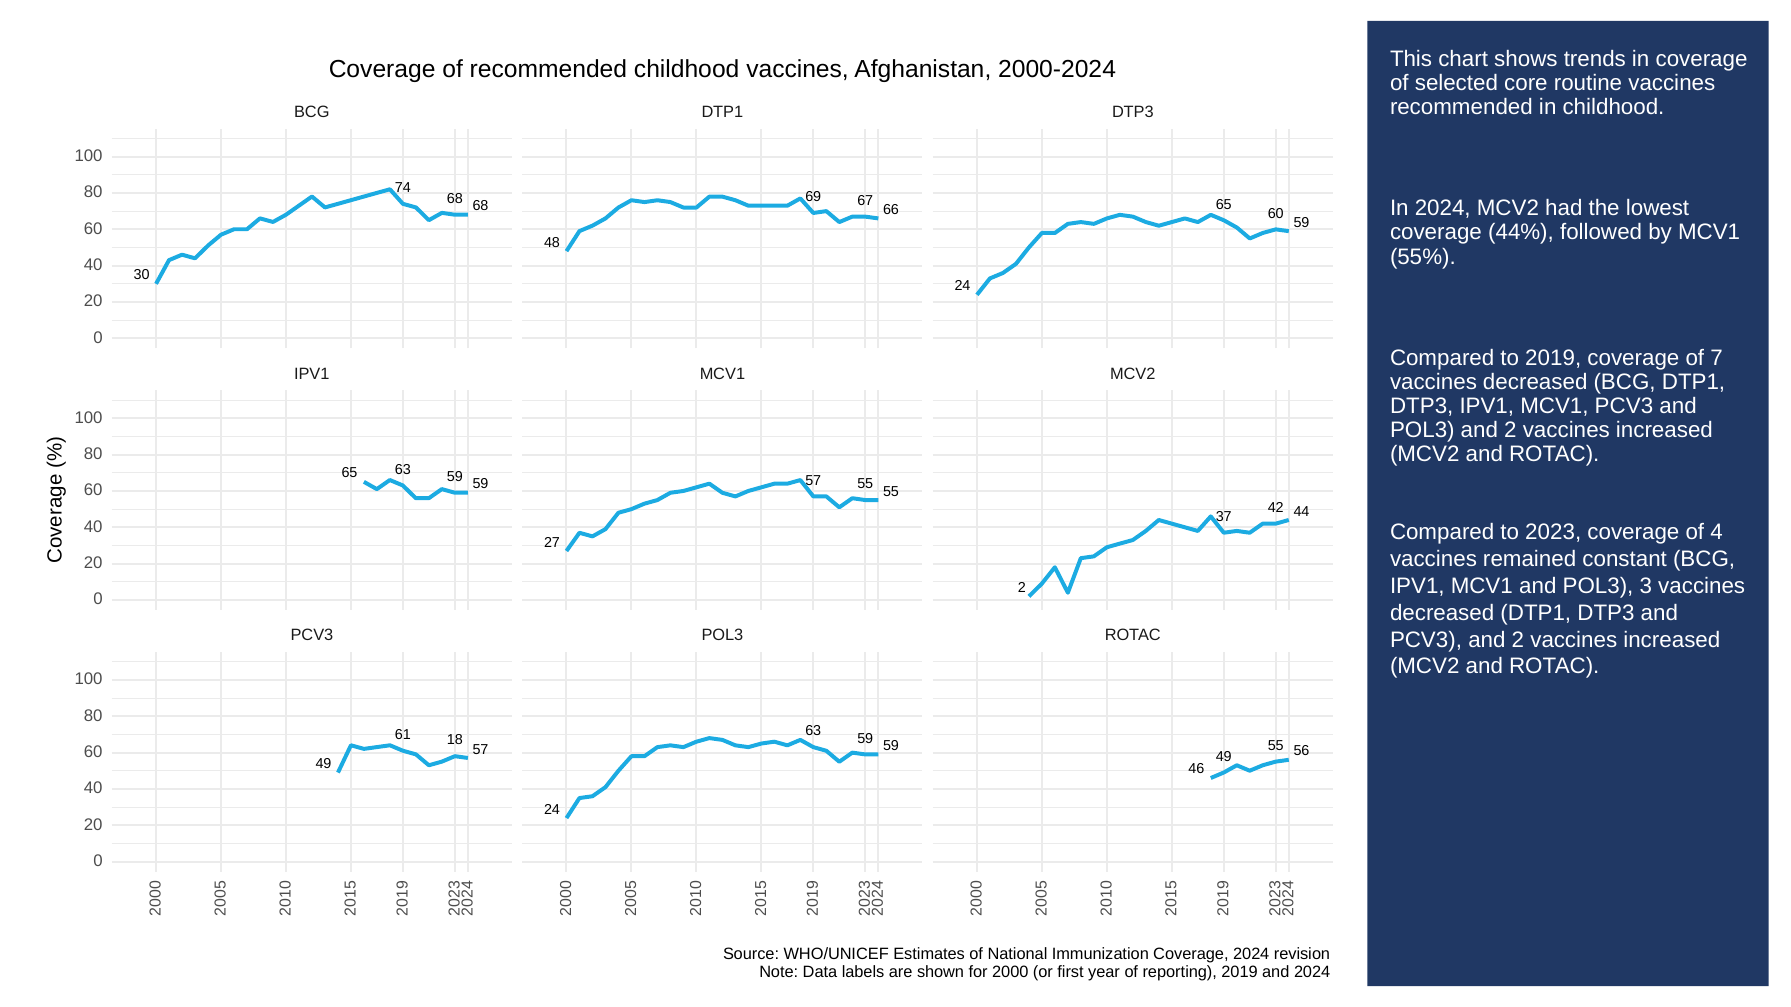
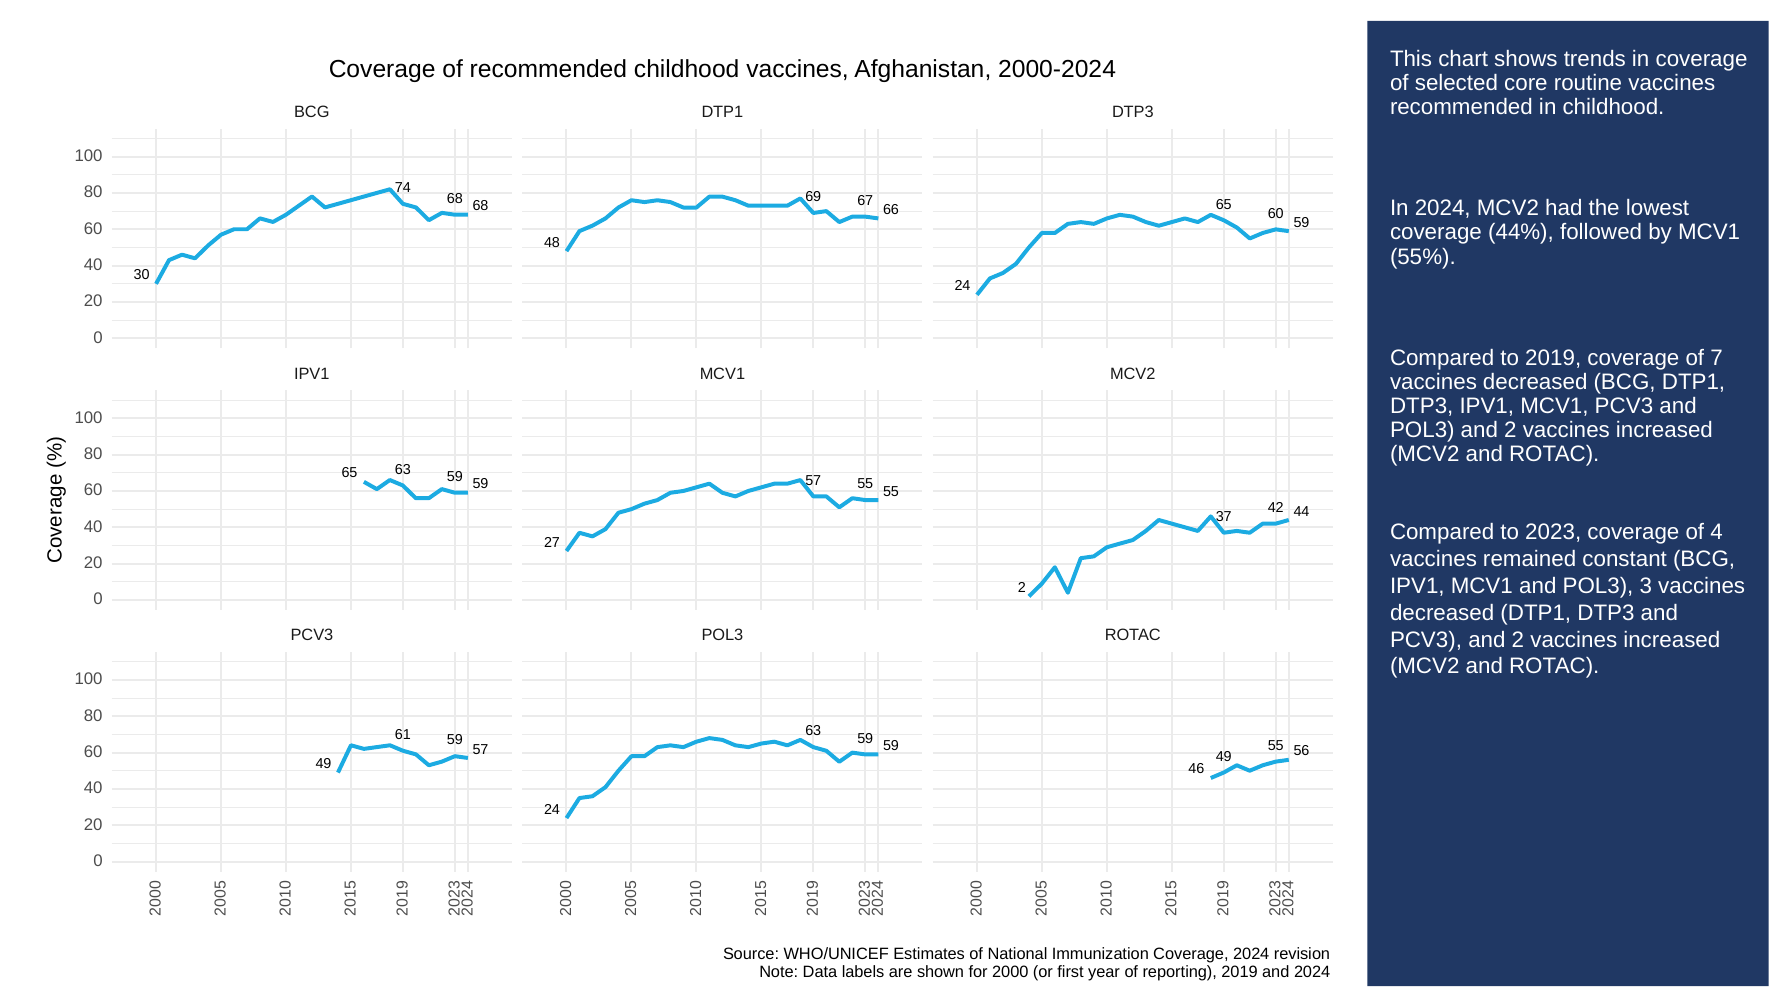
61 18: 18 -> 59 (455, 741)
